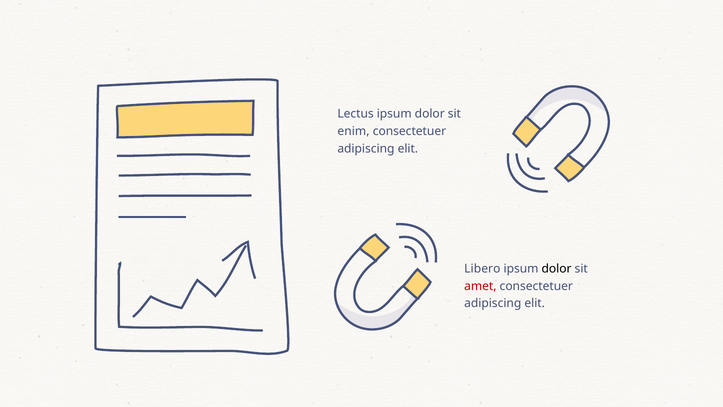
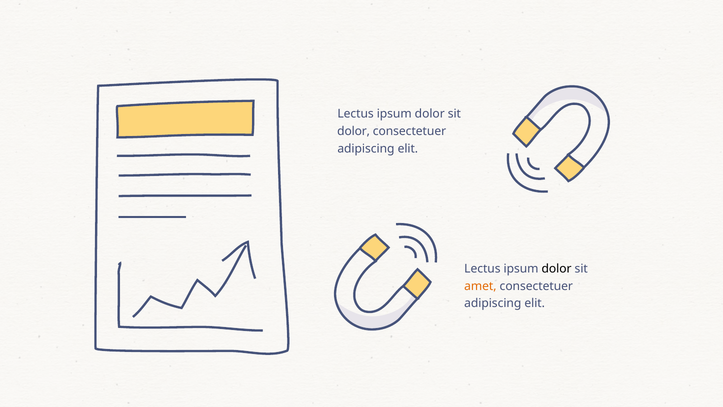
enim: enim -> dolor (354, 131)
Libero: Libero -> Lectus (482, 269)
amet colour: red -> orange (480, 286)
